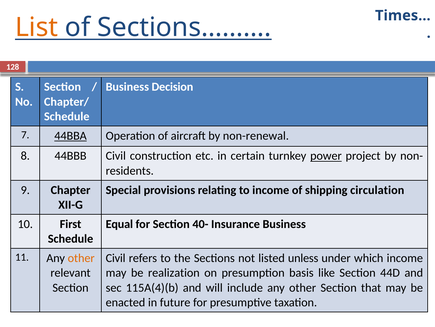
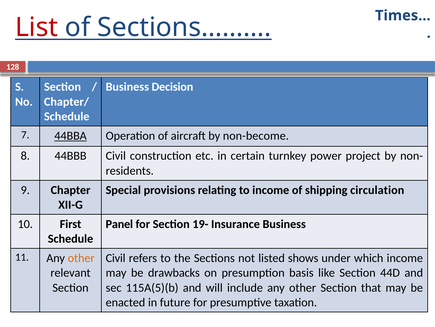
List colour: orange -> red (37, 27)
non-renewal: non-renewal -> non-become (256, 135)
power underline: present -> none (326, 156)
Equal: Equal -> Panel (119, 224)
40-: 40- -> 19- (200, 224)
unless: unless -> shows (303, 258)
realization: realization -> drawbacks (174, 272)
115A(4)(b: 115A(4)(b -> 115A(5)(b (152, 287)
